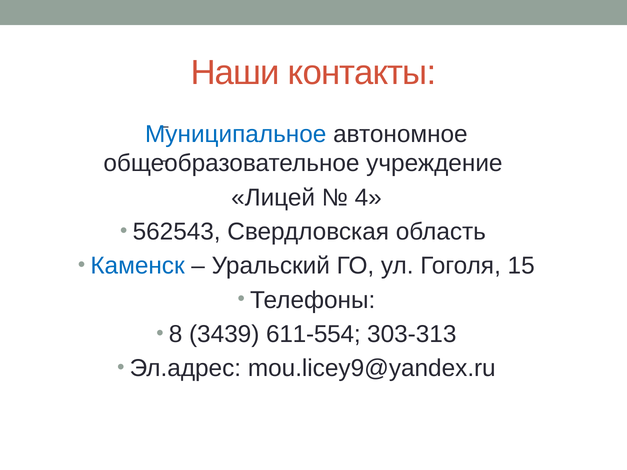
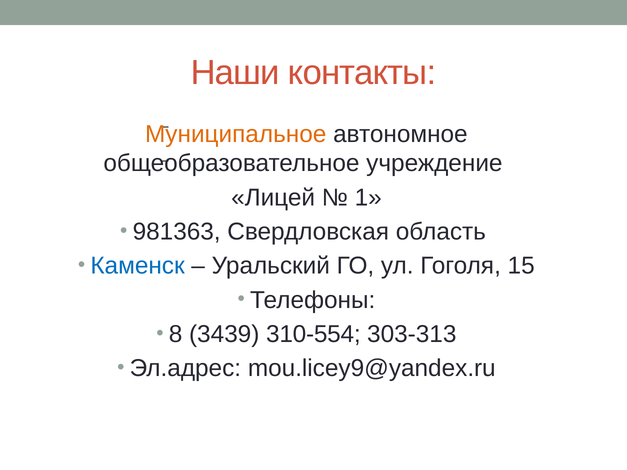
Муниципальное colour: blue -> orange (236, 134)
4: 4 -> 1 (368, 198)
562543: 562543 -> 981363 (177, 232)
611-554: 611-554 -> 310-554 (313, 334)
